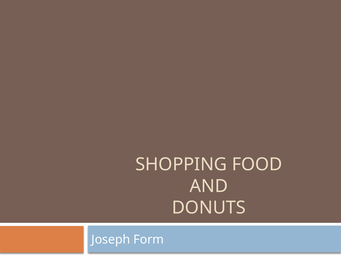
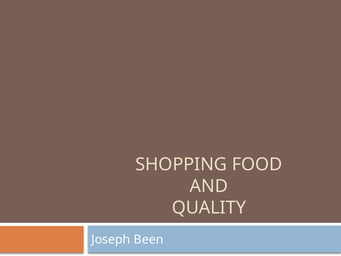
DONUTS: DONUTS -> QUALITY (209, 208)
Form: Form -> Been (149, 239)
